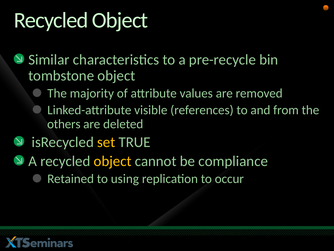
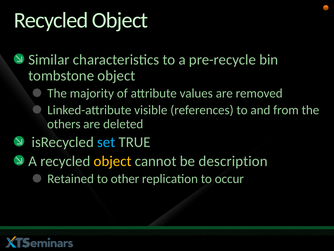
set colour: yellow -> light blue (106, 142)
compliance: compliance -> description (233, 161)
using: using -> other (125, 179)
